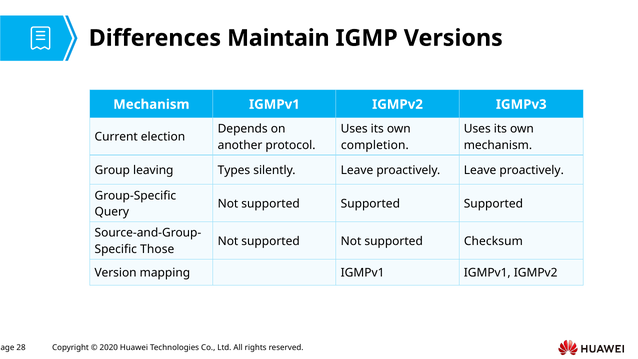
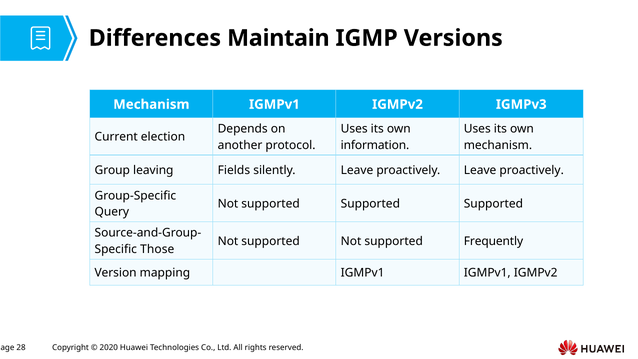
completion: completion -> information (375, 145)
Types: Types -> Fields (234, 170)
Checksum: Checksum -> Frequently (493, 241)
